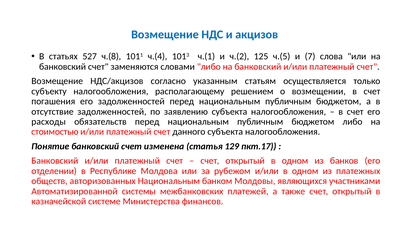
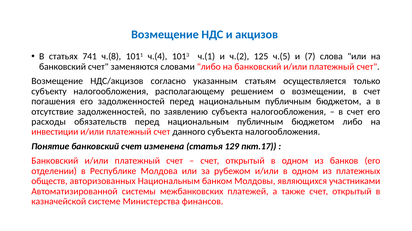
527: 527 -> 741 (90, 57)
стоимостью: стоимостью -> инвестиции (55, 132)
